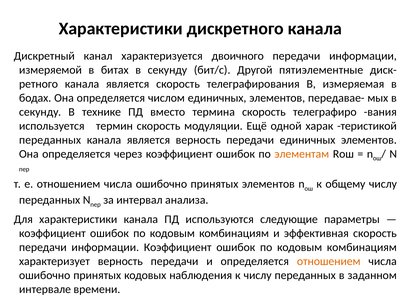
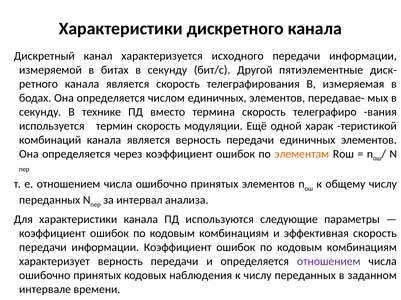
двоичного: двоичного -> исходного (238, 56)
переданных: переданных -> комбинаций (50, 140)
отношением colour: orange -> purple (329, 262)
